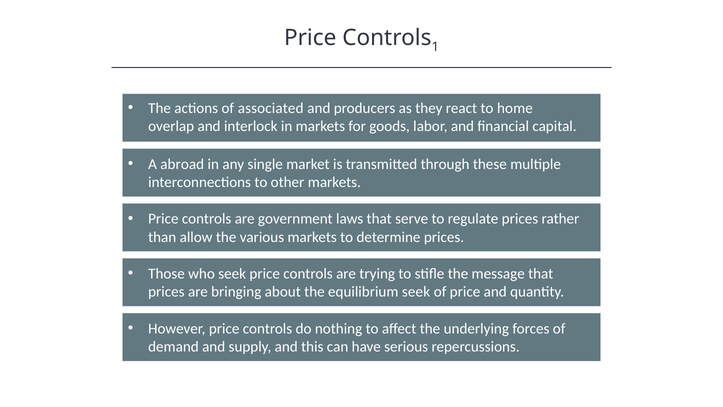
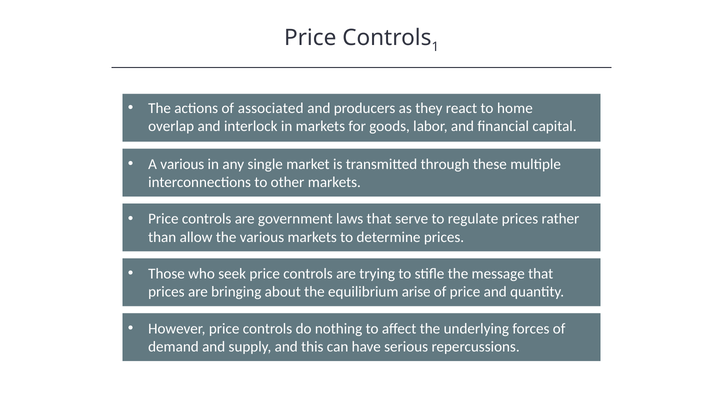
A abroad: abroad -> various (182, 164)
equilibrium seek: seek -> arise (416, 292)
